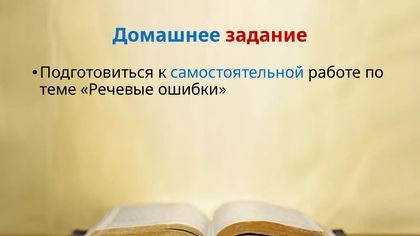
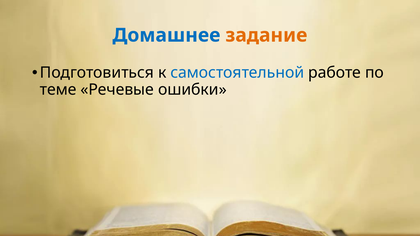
задание colour: red -> orange (266, 35)
